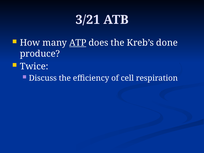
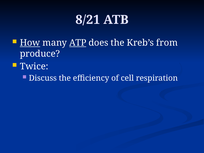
3/21: 3/21 -> 8/21 (88, 20)
How underline: none -> present (30, 43)
done: done -> from (167, 43)
